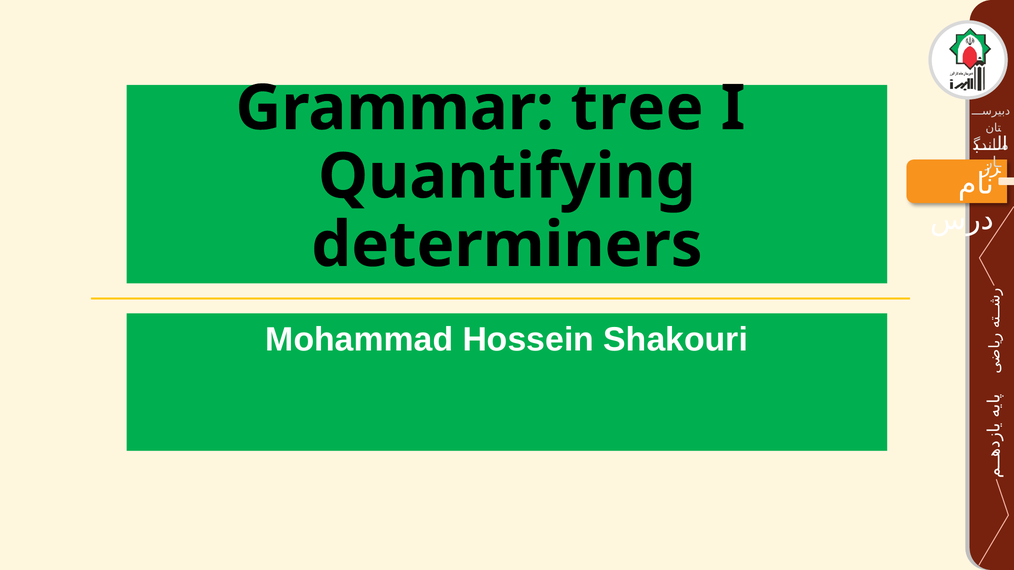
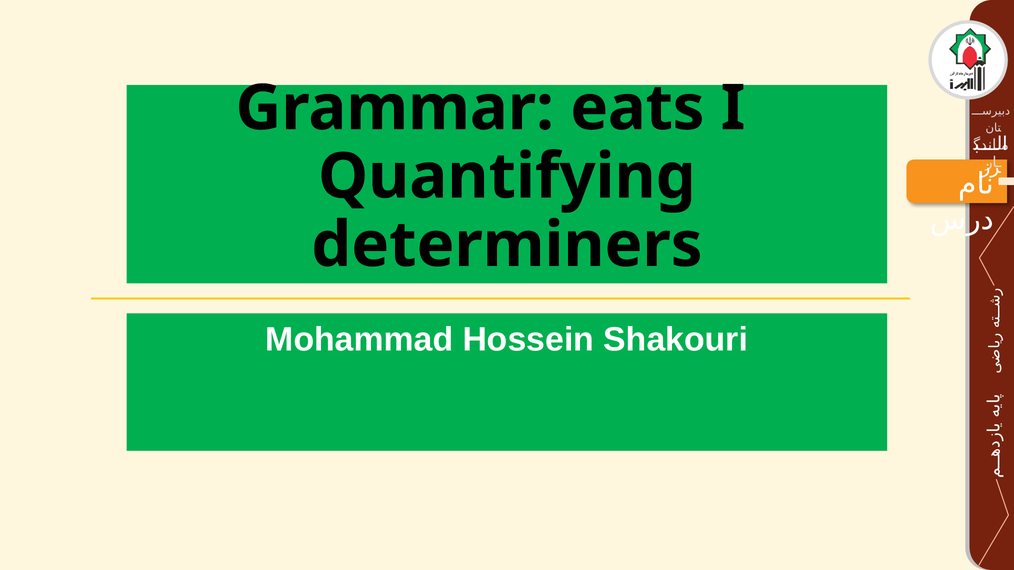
tree: tree -> eats (637, 108)
